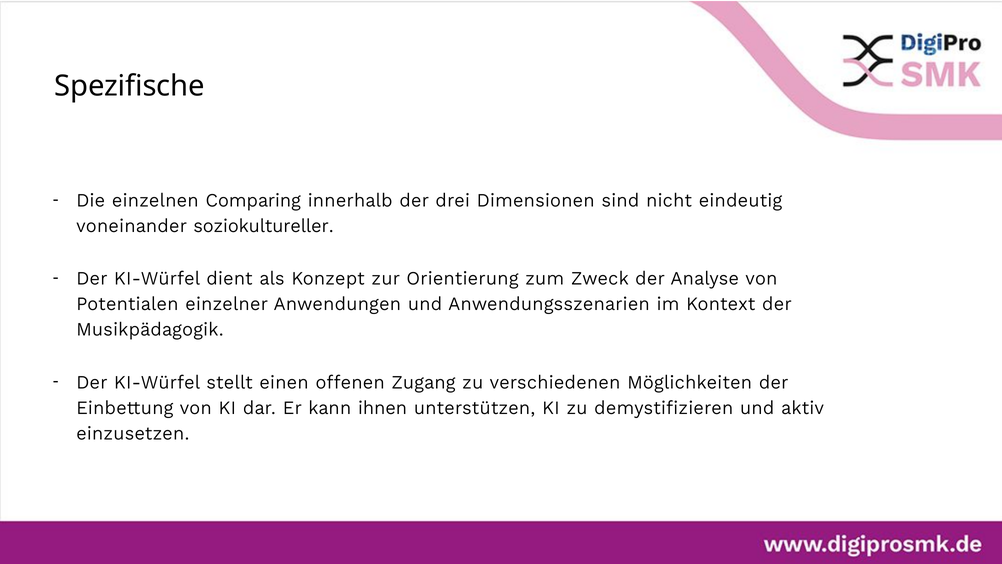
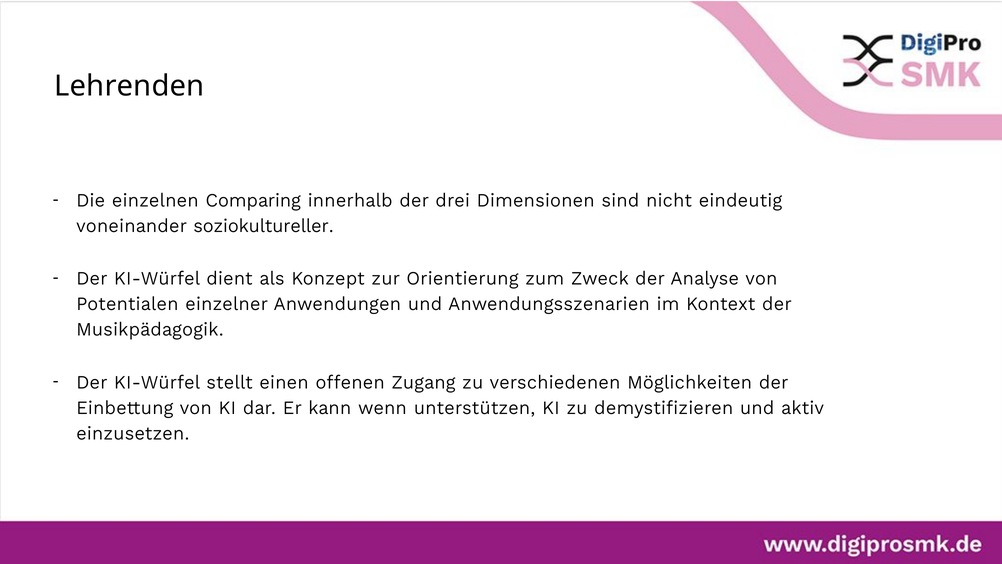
Spezifische: Spezifische -> Lehrenden (129, 86)
ihnen: ihnen -> wenn (382, 408)
